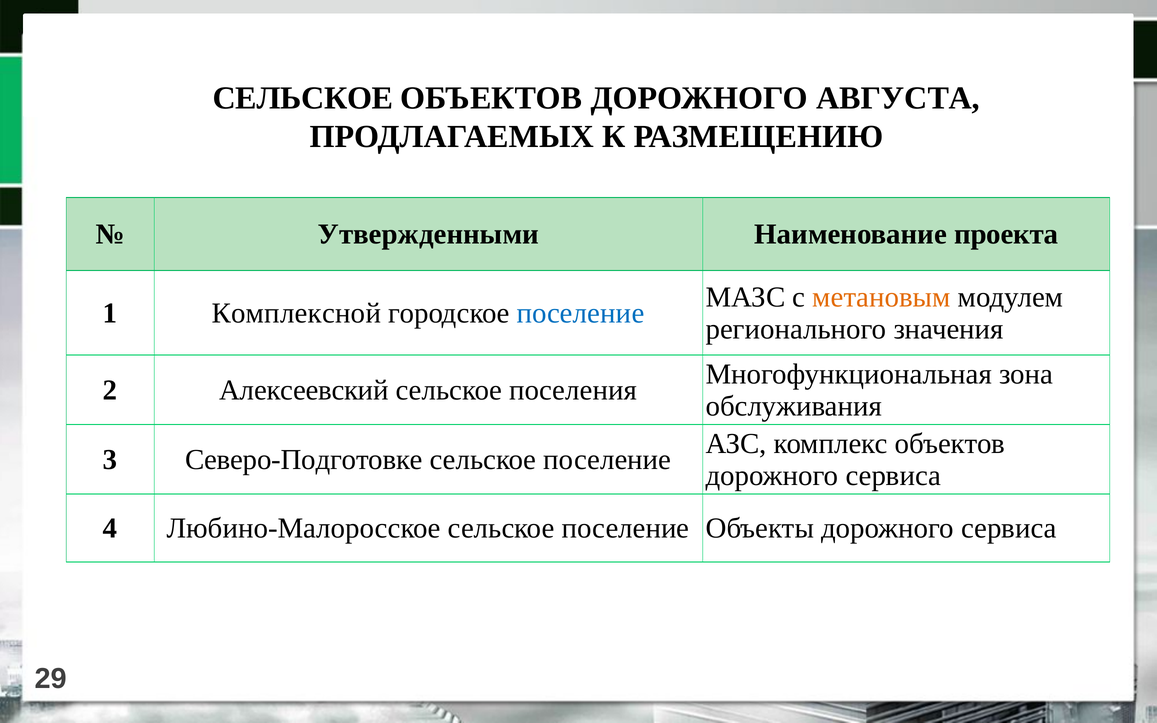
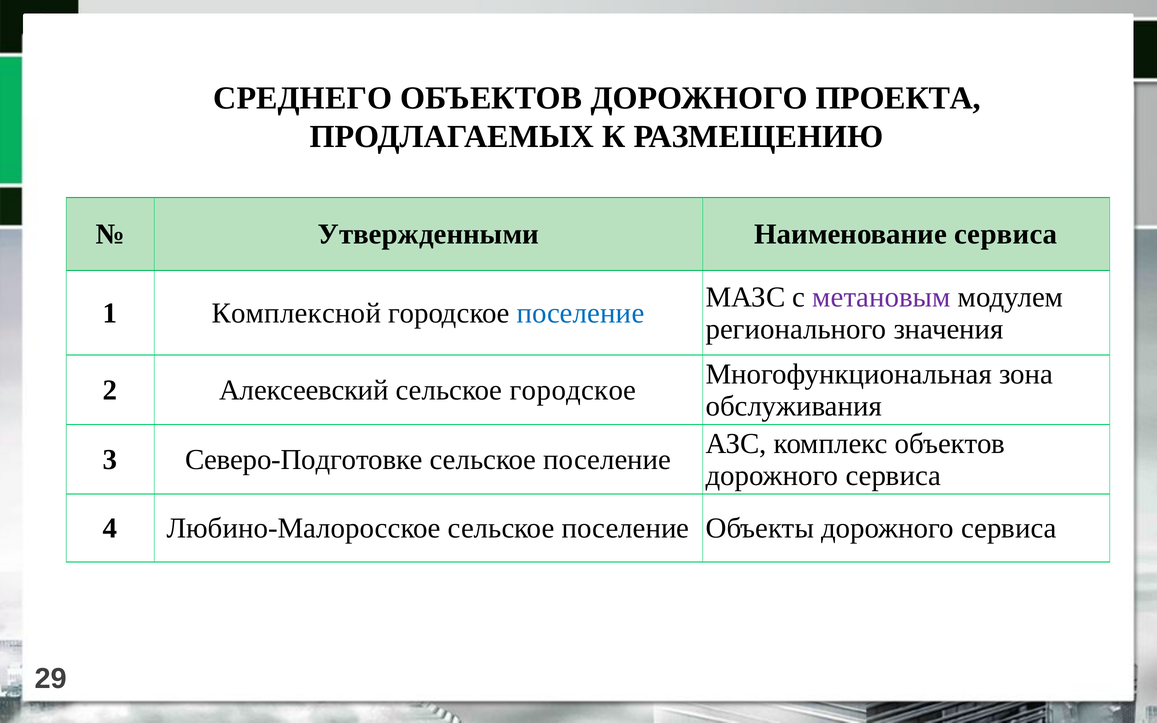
СЕЛЬСКОЕ: СЕЛЬСКОЕ -> СРЕДНЕГО (303, 98)
АВГУСТА: АВГУСТА -> ПРОЕКТА (898, 98)
Наименование проекта: проекта -> сервиса (1006, 234)
метановым colour: orange -> purple (882, 297)
сельское поселения: поселения -> городское (573, 390)
